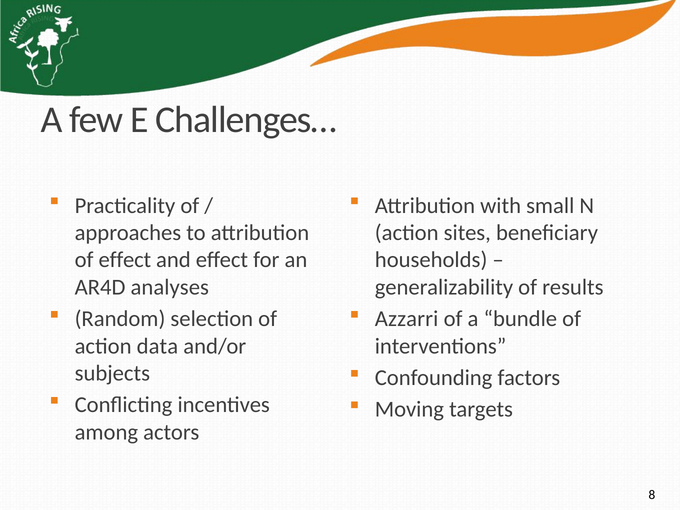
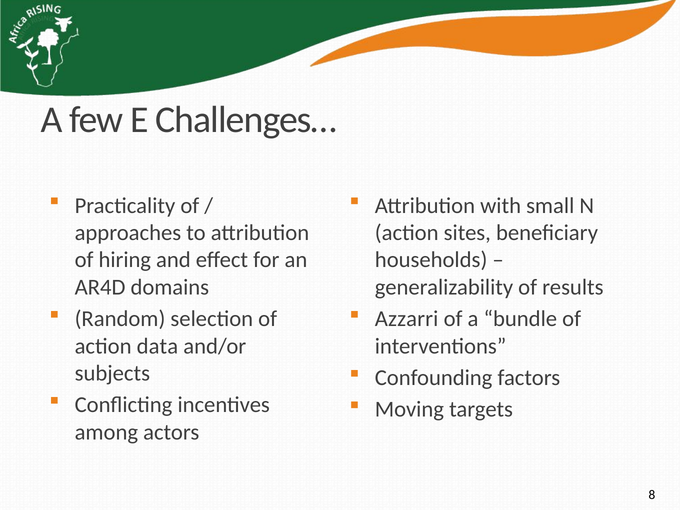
of effect: effect -> hiring (125, 260)
analyses: analyses -> domains (170, 287)
